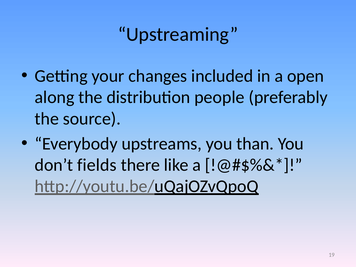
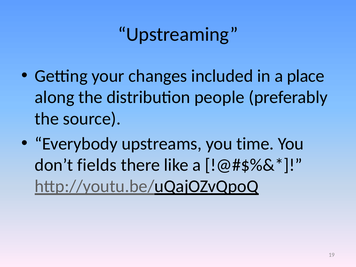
open: open -> place (306, 76)
than: than -> time (255, 144)
